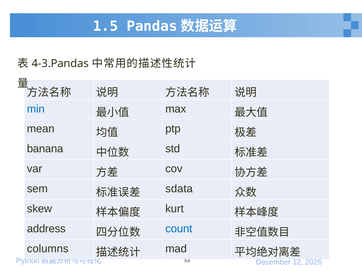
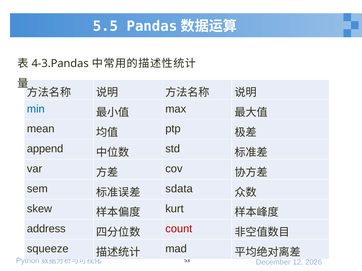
1.5: 1.5 -> 5.5 (105, 26)
banana: banana -> append (45, 149)
count colour: blue -> red (179, 229)
columns: columns -> squeeze (48, 249)
